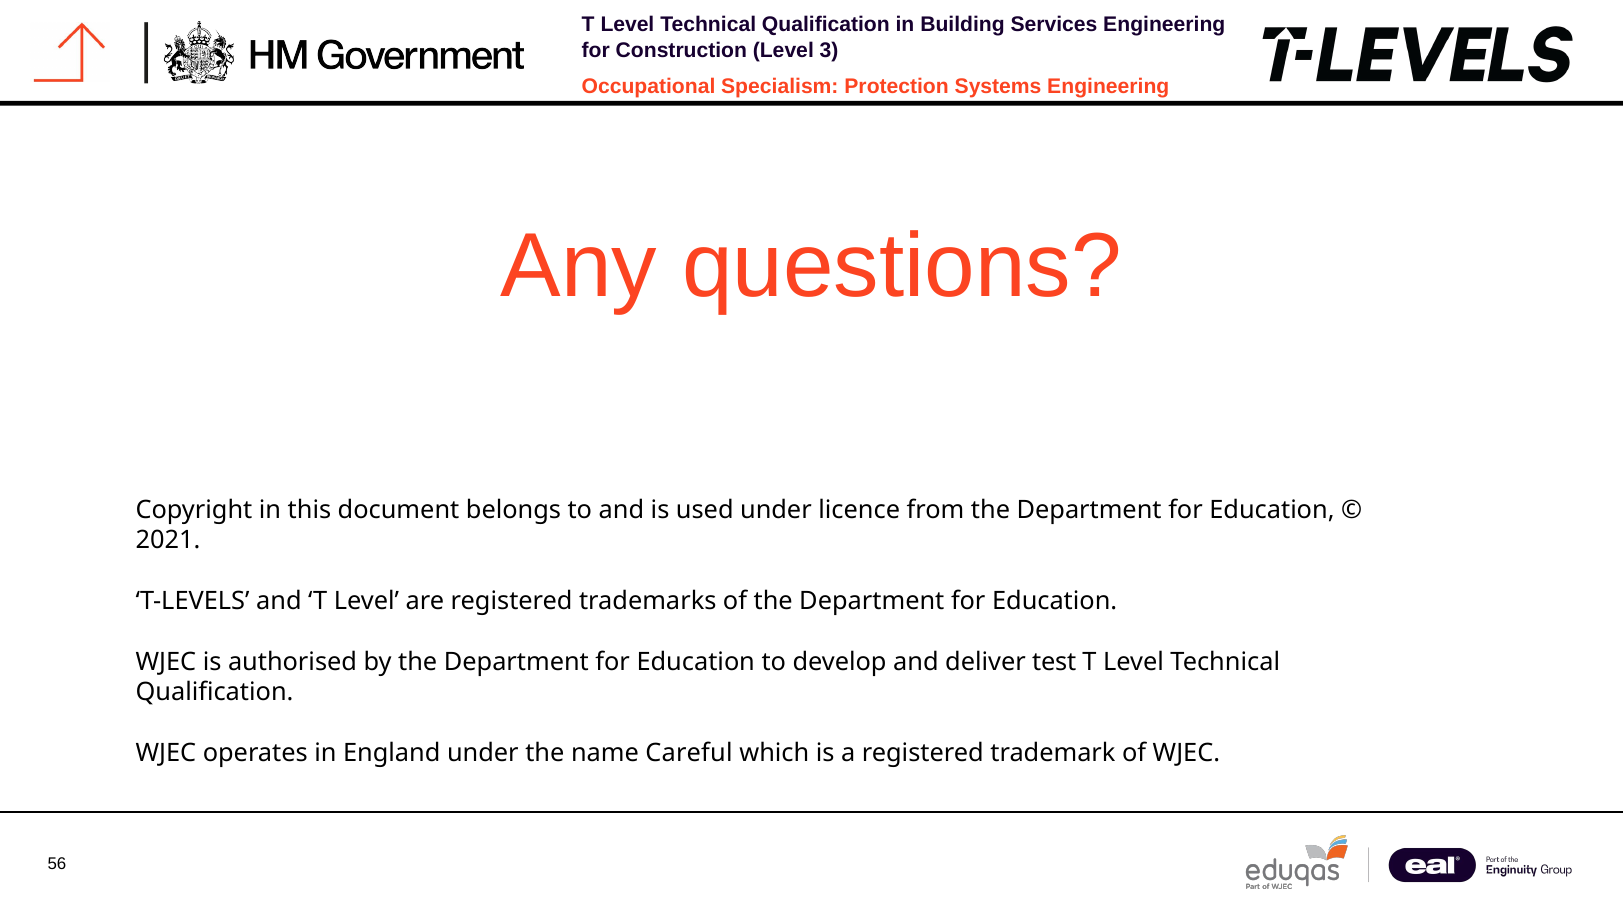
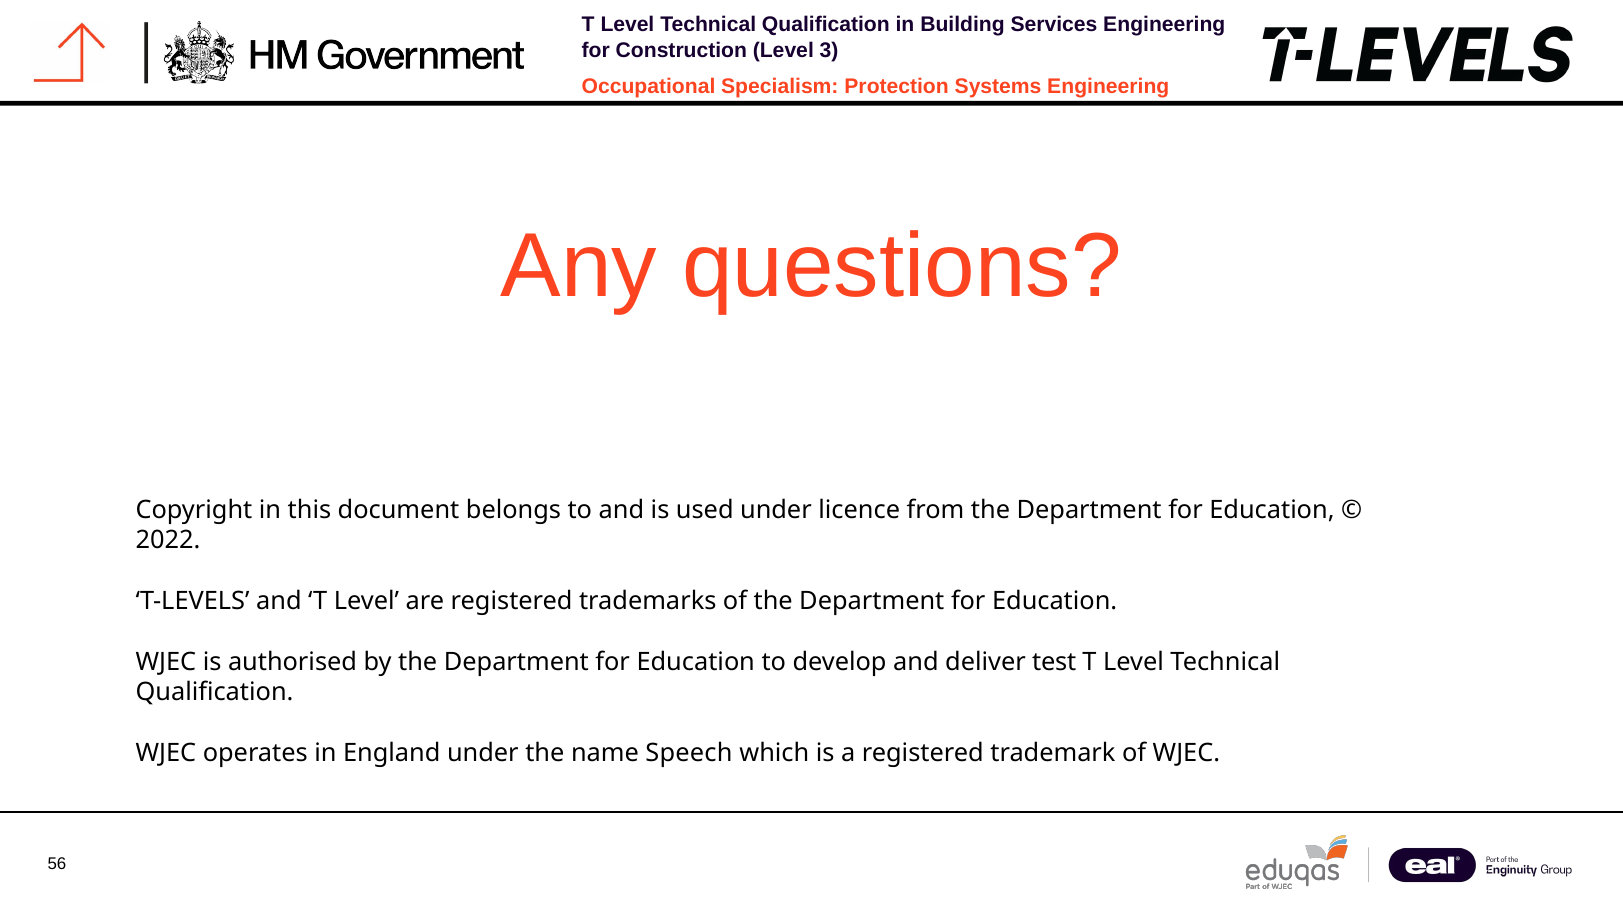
2021: 2021 -> 2022 (168, 540)
Careful: Careful -> Speech (689, 753)
